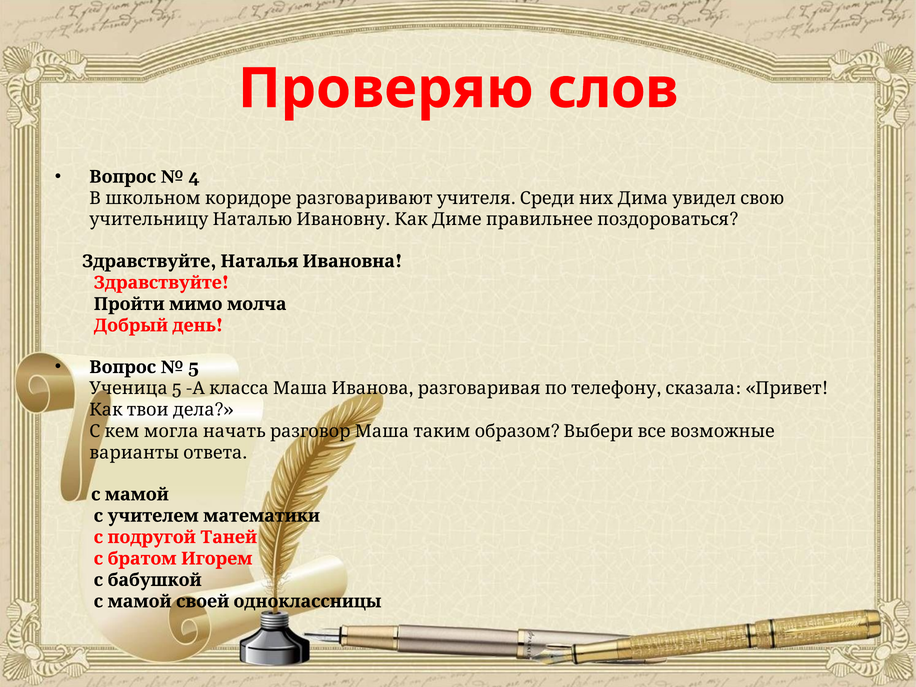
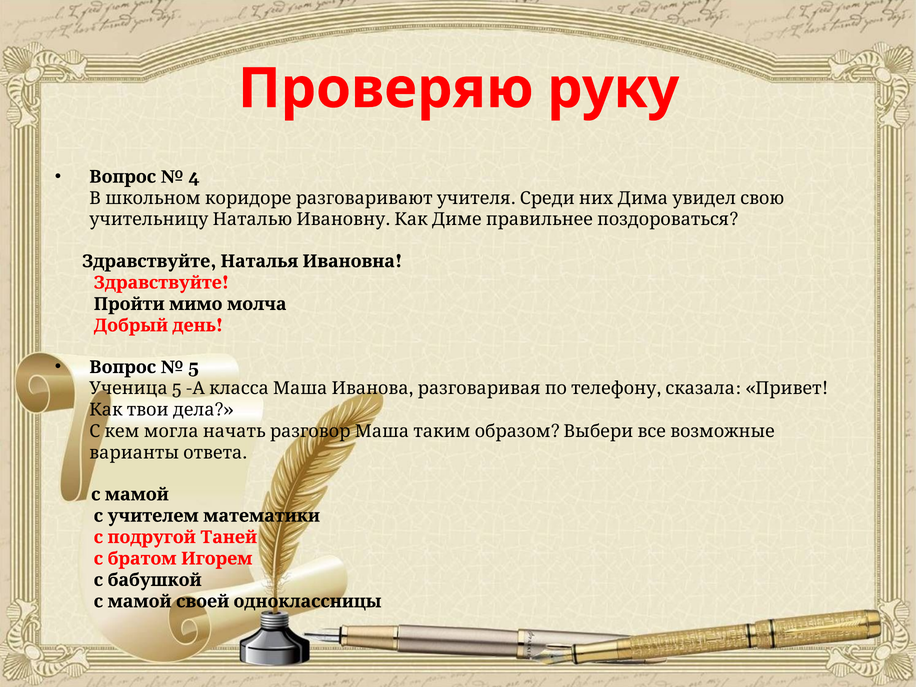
слов: слов -> руку (613, 89)
